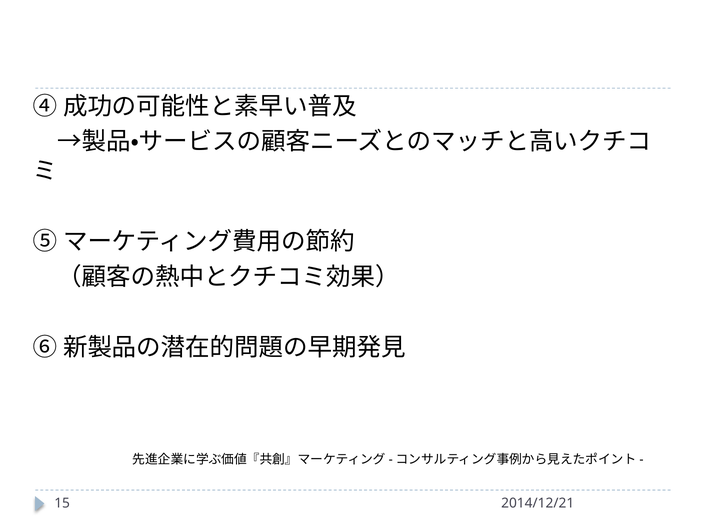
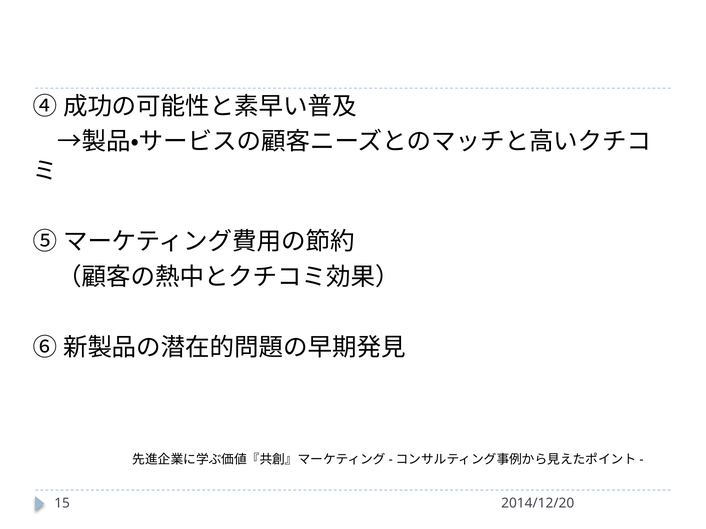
2014/12/21: 2014/12/21 -> 2014/12/20 (538, 503)
